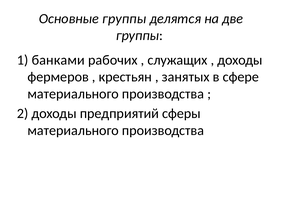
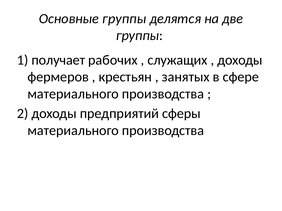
банками: банками -> получает (58, 60)
